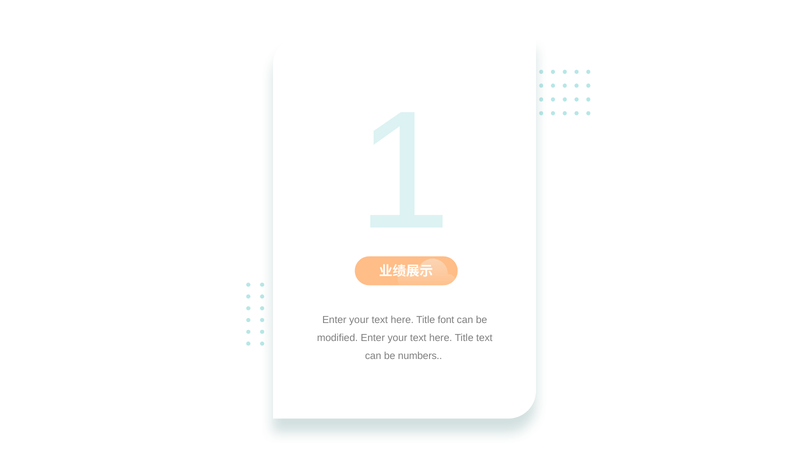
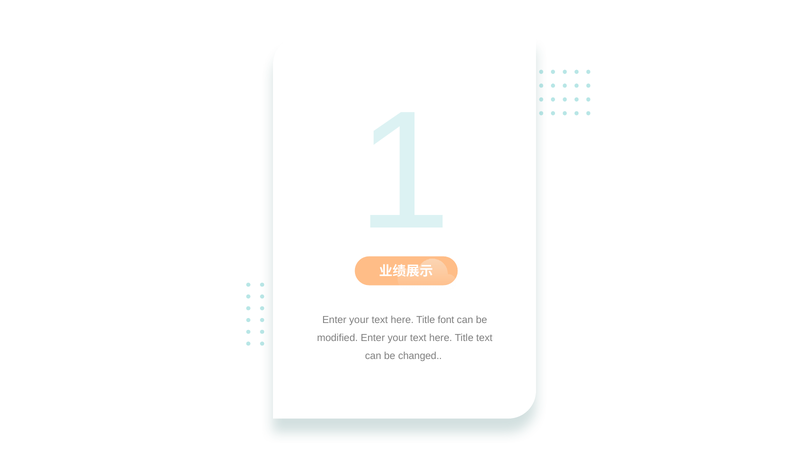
numbers: numbers -> changed (420, 356)
